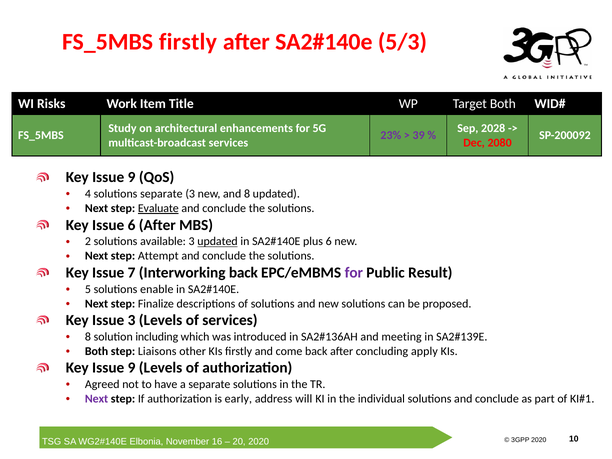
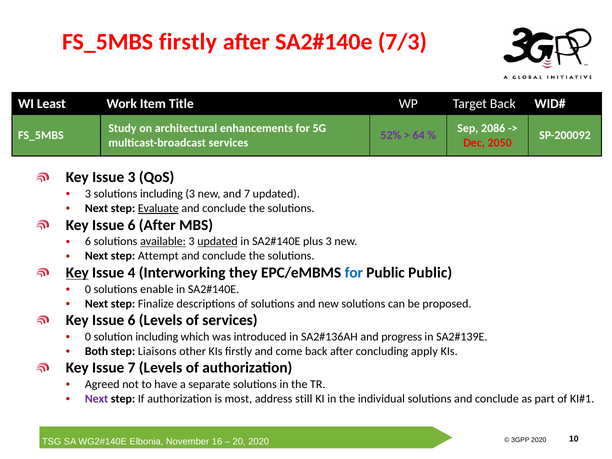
5/3: 5/3 -> 7/3 (402, 42)
Risks: Risks -> Least (51, 104)
Target Both: Both -> Back (503, 104)
2028: 2028 -> 2086 (493, 128)
23%: 23% -> 52% (391, 136)
39: 39 -> 64 (419, 136)
2080: 2080 -> 2050 (500, 143)
9: 9 -> 3 (132, 177)
4: 4 -> 3 (88, 194)
solutions separate: separate -> including (161, 194)
and 8: 8 -> 7 (247, 194)
2: 2 -> 6 (88, 242)
available underline: none -> present (163, 242)
plus 6: 6 -> 3 (329, 242)
Key underline: none -> present (77, 273)
7: 7 -> 4 (132, 273)
Interworking back: back -> they (243, 273)
for colour: purple -> blue (354, 273)
Public Result: Result -> Public (430, 273)
5: 5 -> 0 (88, 289)
3: 3 -> 6 (132, 320)
8: 8 -> 0 (88, 337)
meeting: meeting -> progress (402, 337)
9: 9 -> 7 (132, 368)
early: early -> most (238, 399)
will: will -> still (304, 399)
